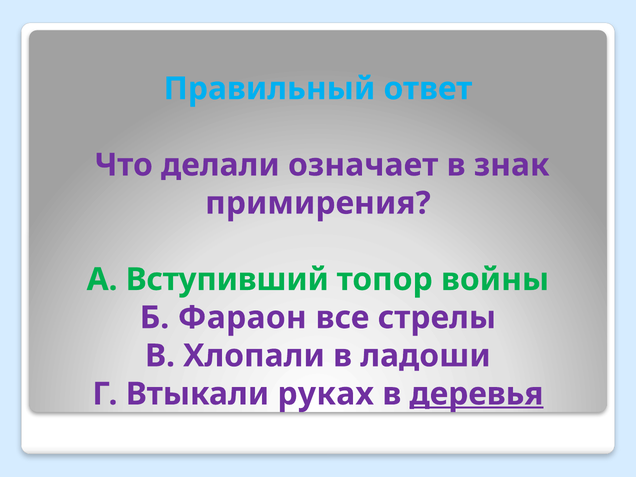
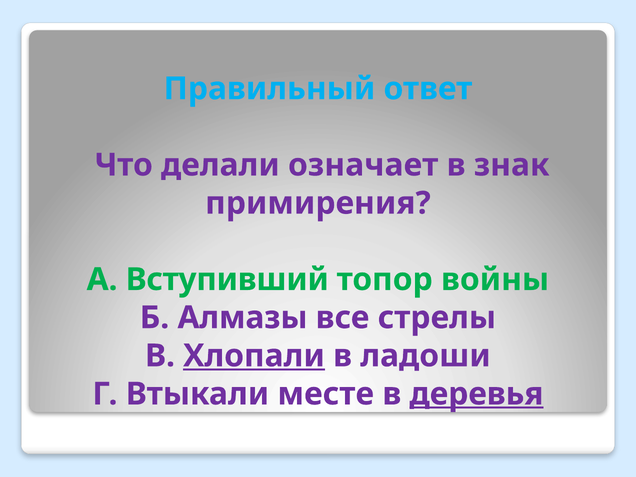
Фараон: Фараон -> Алмазы (243, 318)
Хлопали underline: none -> present (254, 356)
руках: руках -> месте (326, 394)
